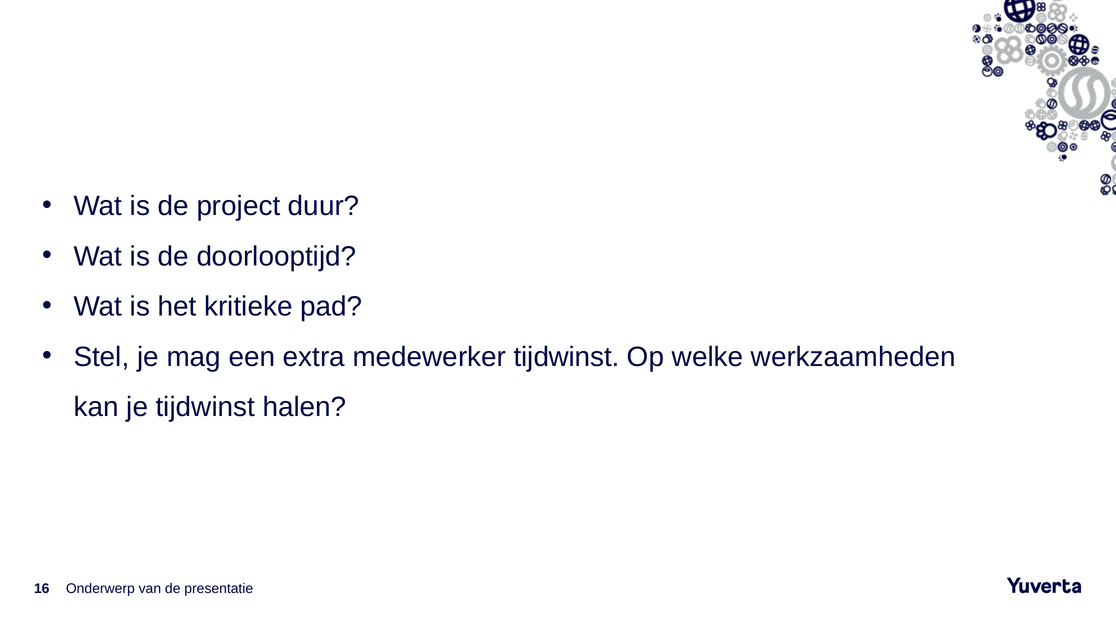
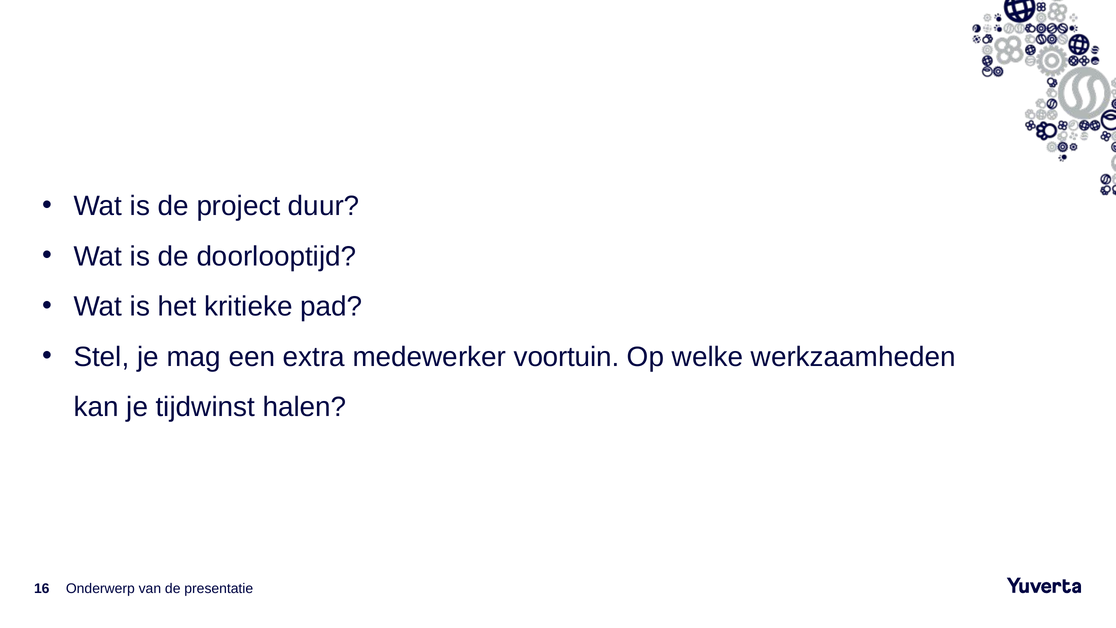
medewerker tijdwinst: tijdwinst -> voortuin (567, 357)
